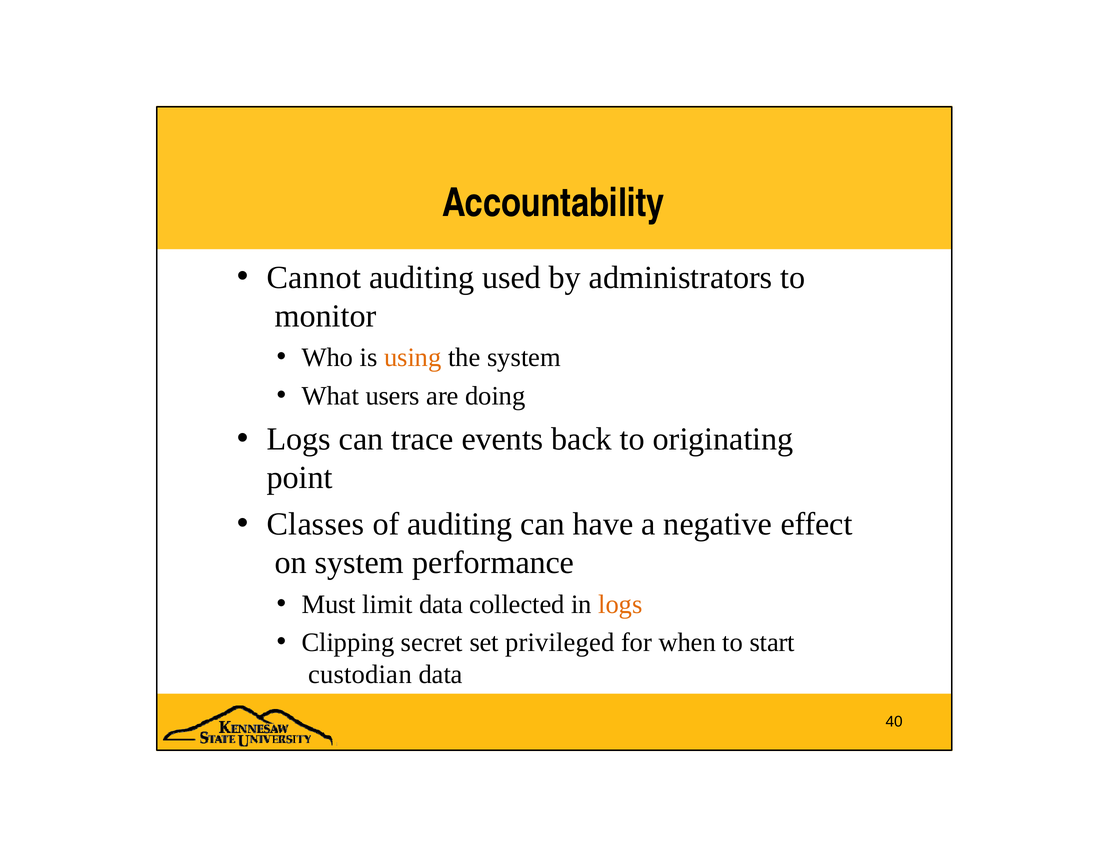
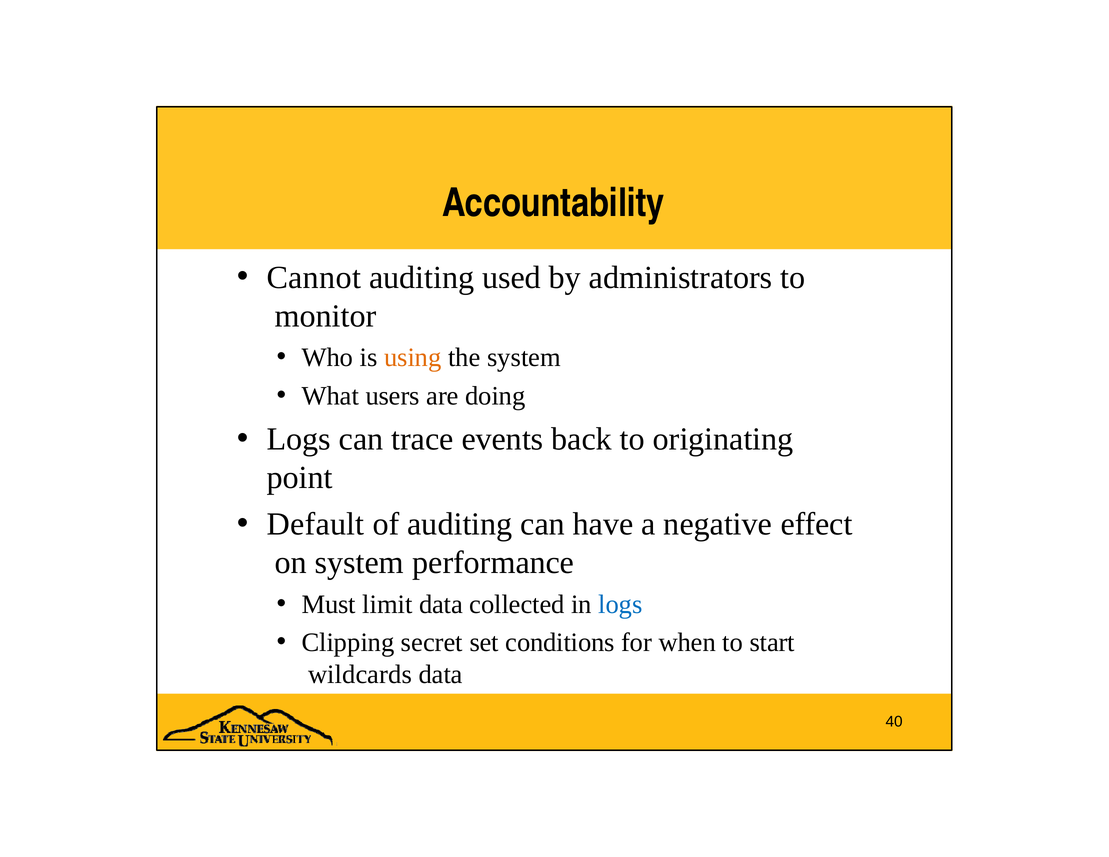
Classes: Classes -> Default (316, 524)
logs colour: orange -> blue (620, 604)
privileged: privileged -> conditions (560, 643)
custodian: custodian -> wildcards (360, 674)
